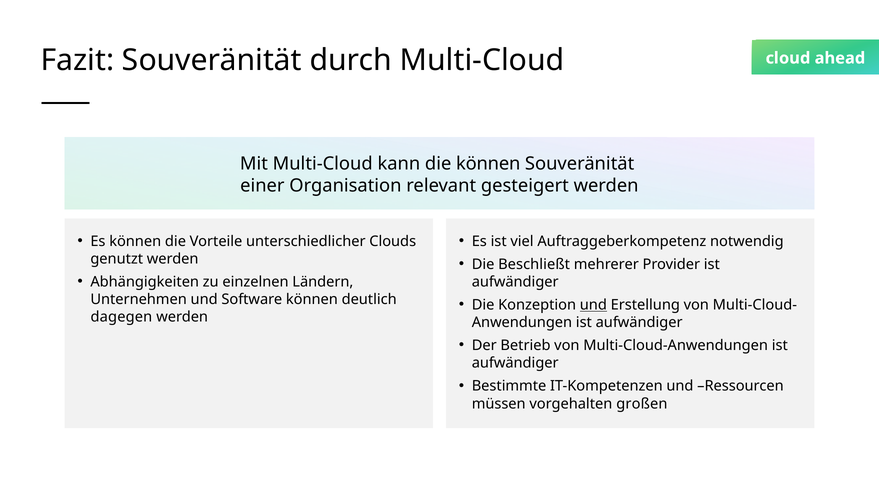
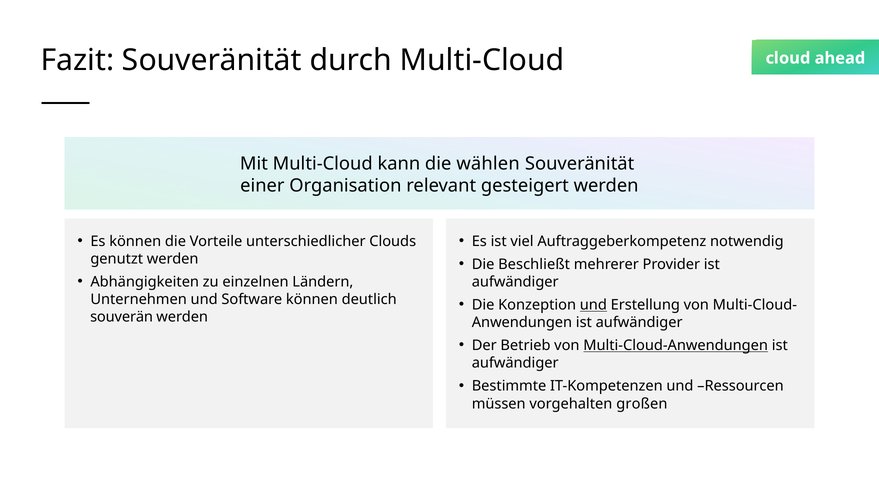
die können: können -> wählen (488, 164)
dagegen: dagegen -> souverän (122, 317)
Multi-Cloud-Anwendungen underline: none -> present (676, 346)
